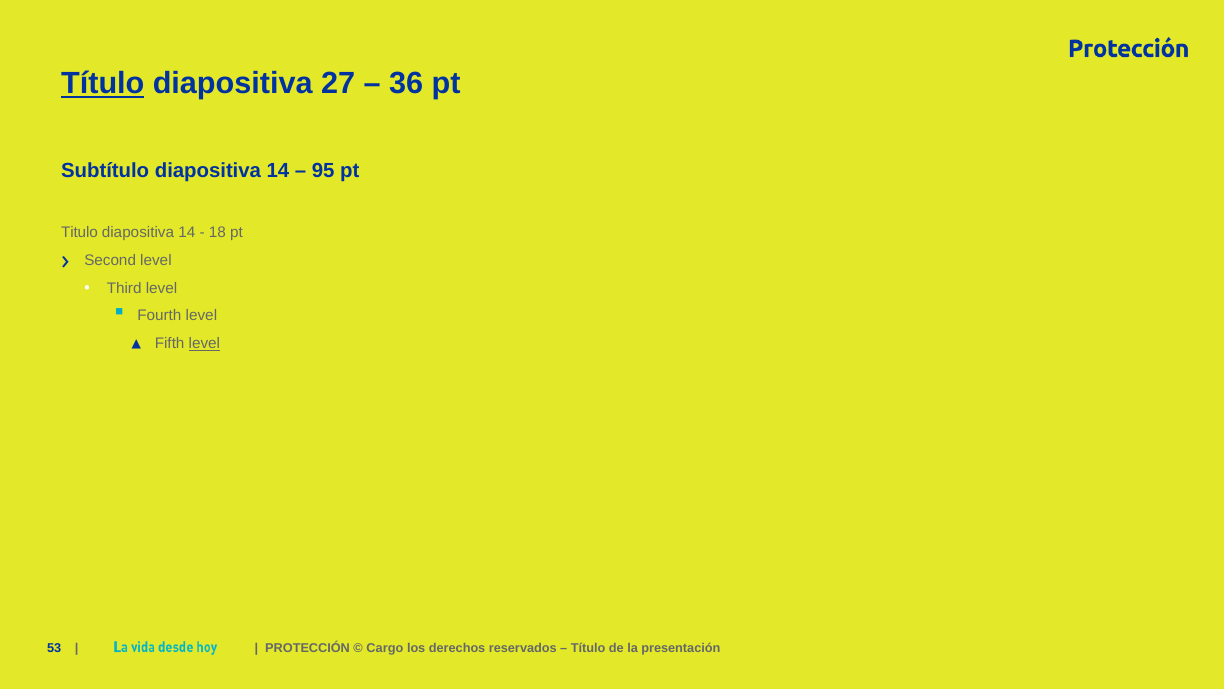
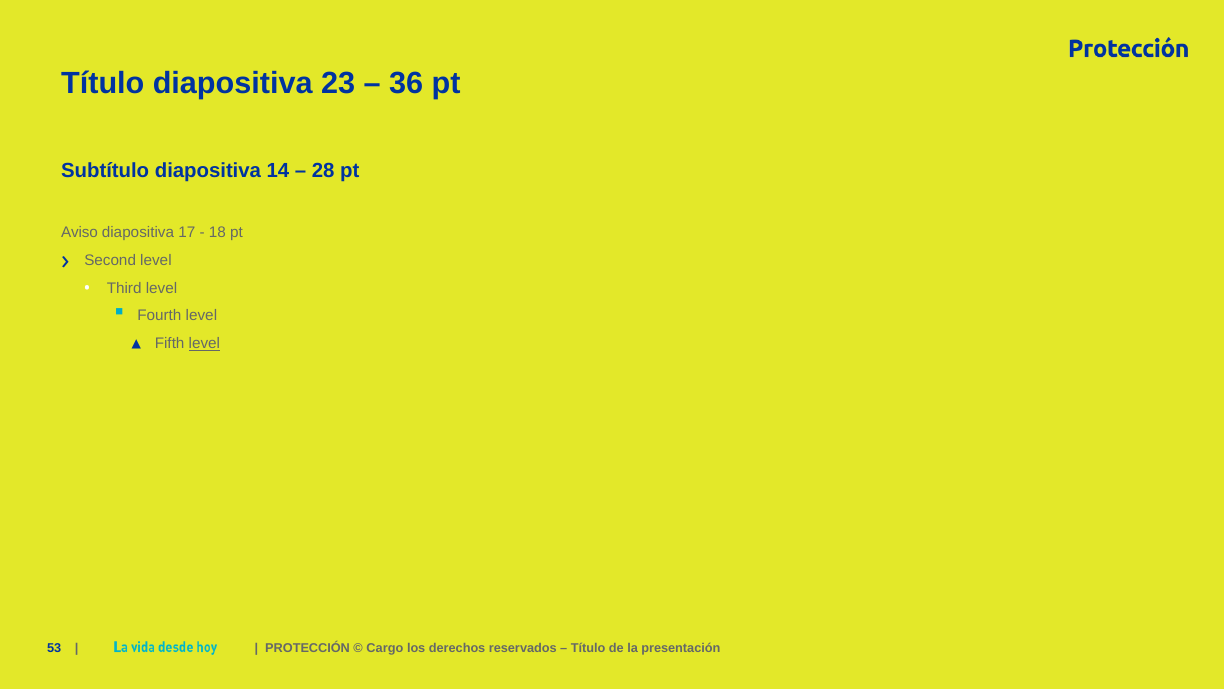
Título underline: present -> none (103, 84)
27: 27 -> 23 (338, 84)
95: 95 -> 28 (323, 171)
Titulo: Titulo -> Aviso (80, 233)
14: 14 -> 17 (187, 233)
